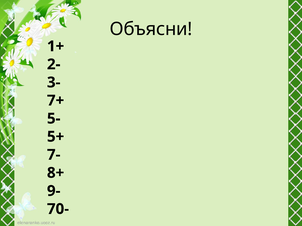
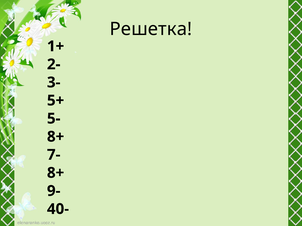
Объясни: Объясни -> Решетка (151, 29)
7+: 7+ -> 5+ (56, 101)
5+: 5+ -> 8+ (56, 137)
70-: 70- -> 40- (58, 209)
